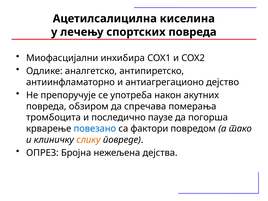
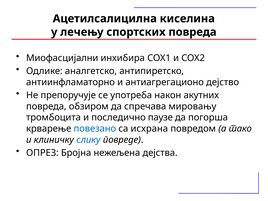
померања: померања -> мировању (192, 106)
фактори: фактори -> исхрана (149, 129)
слику colour: orange -> blue (88, 140)
